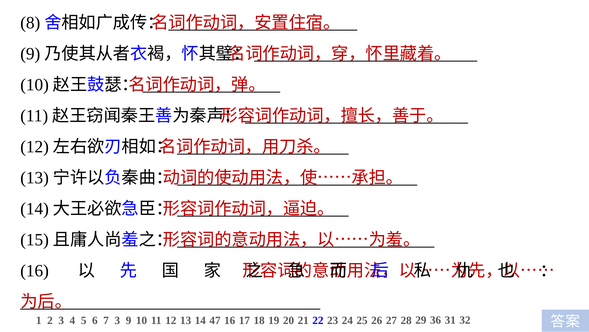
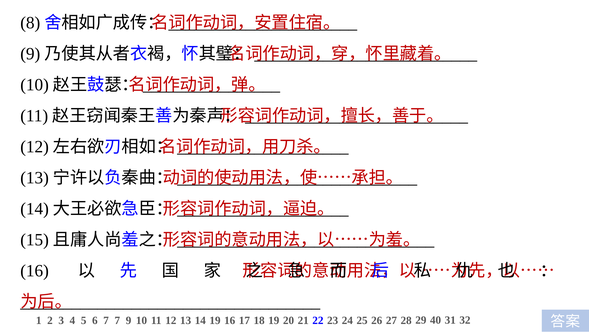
7 3: 3 -> 7 (117, 320)
14 47: 47 -> 19 (215, 320)
36: 36 -> 40 (436, 320)
